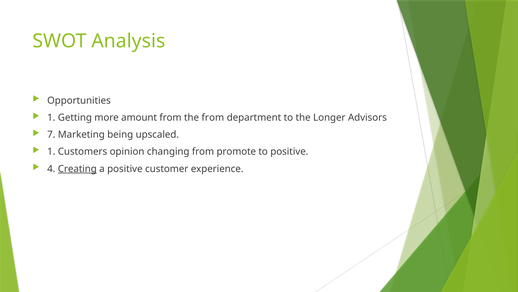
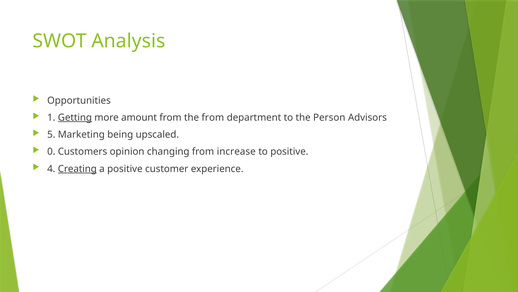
Getting underline: none -> present (75, 117)
Longer: Longer -> Person (329, 117)
7: 7 -> 5 (51, 134)
1: 1 -> 0 (51, 151)
promote: promote -> increase (236, 151)
